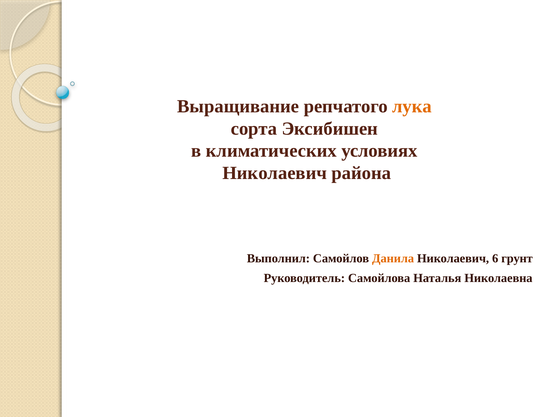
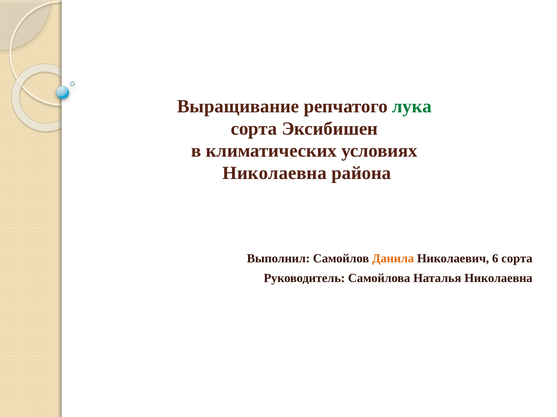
лука colour: orange -> green (412, 107)
Николаевич: Николаевич -> Николаевна (275, 173)
6 грунт: грунт -> сорта (517, 259)
